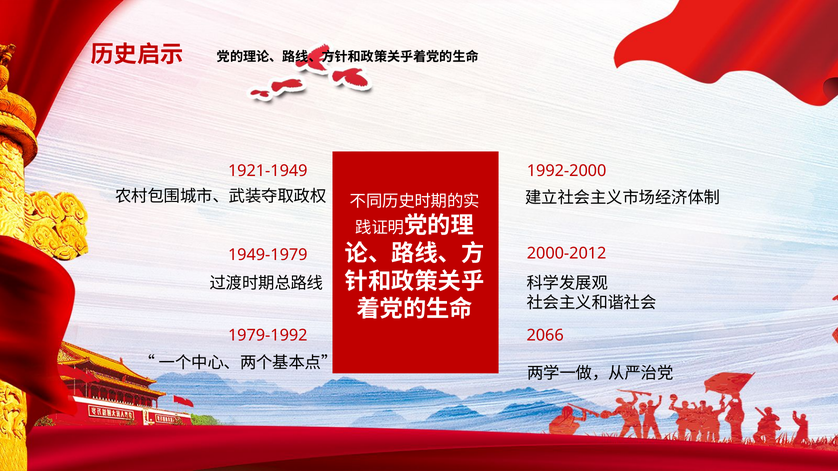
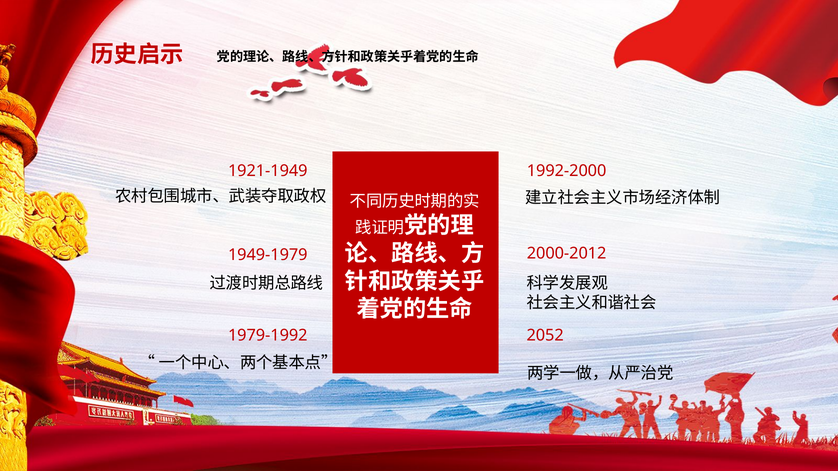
2066: 2066 -> 2052 (545, 335)
